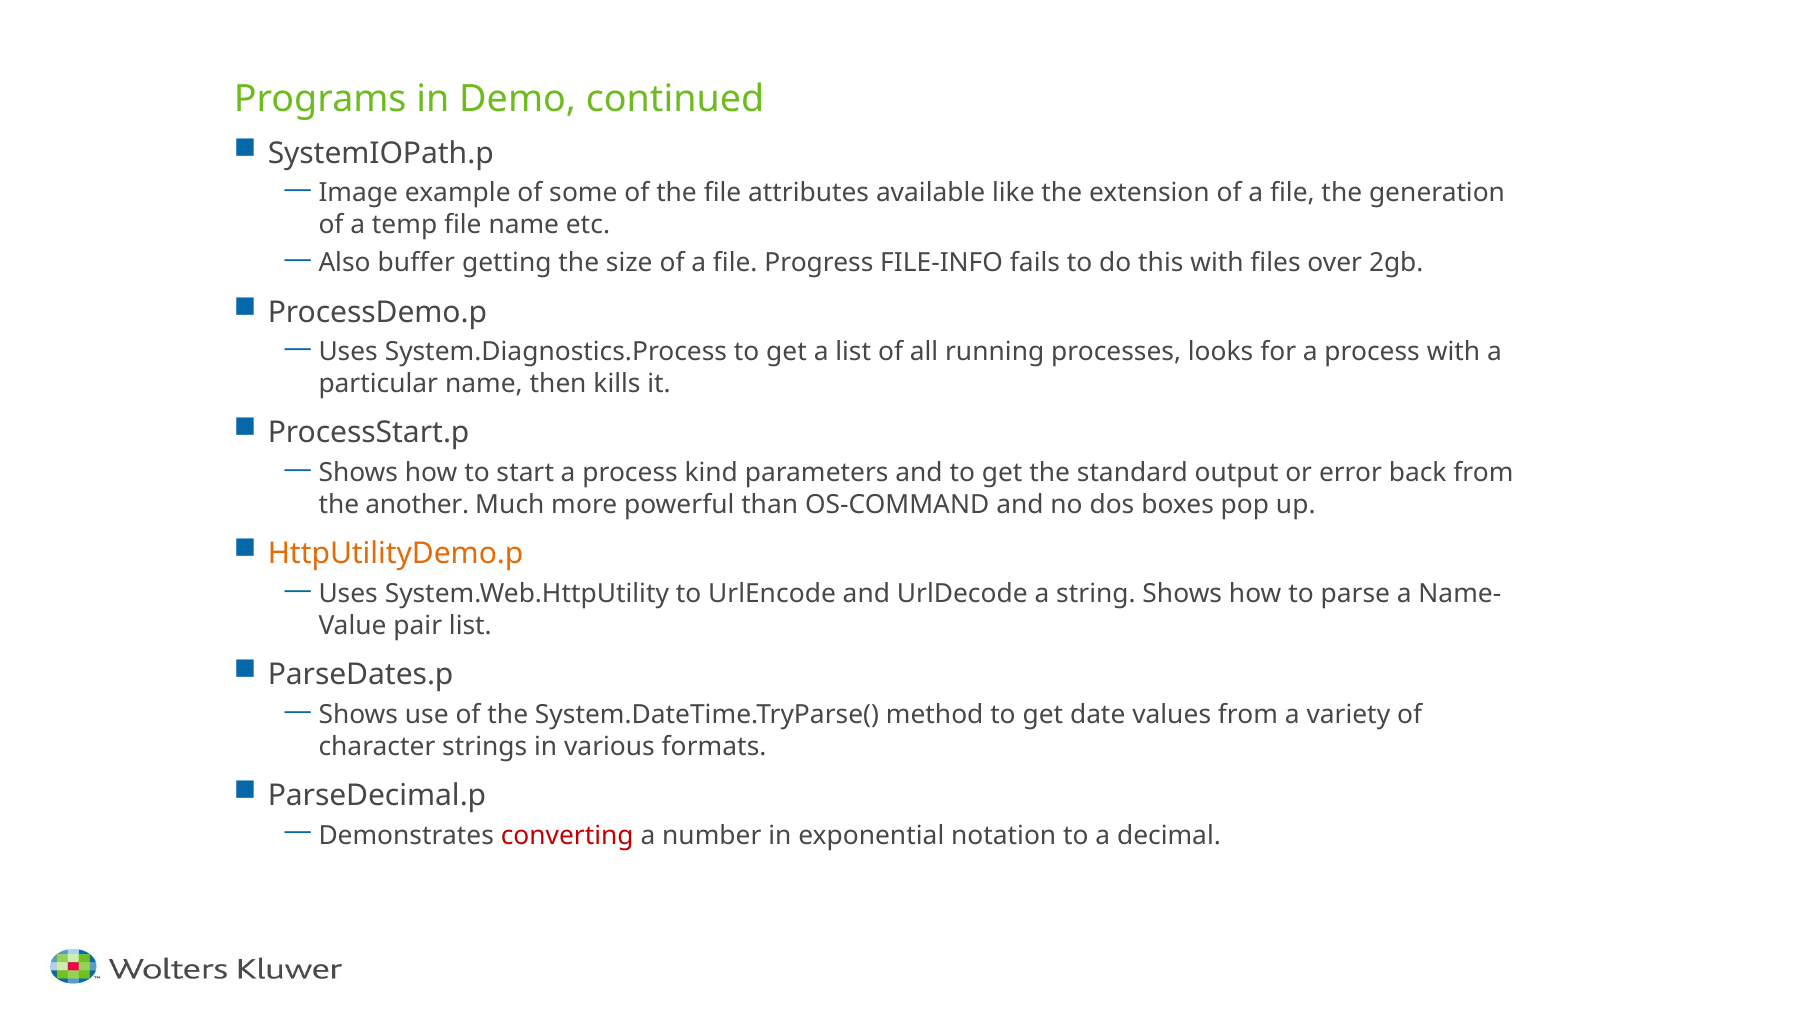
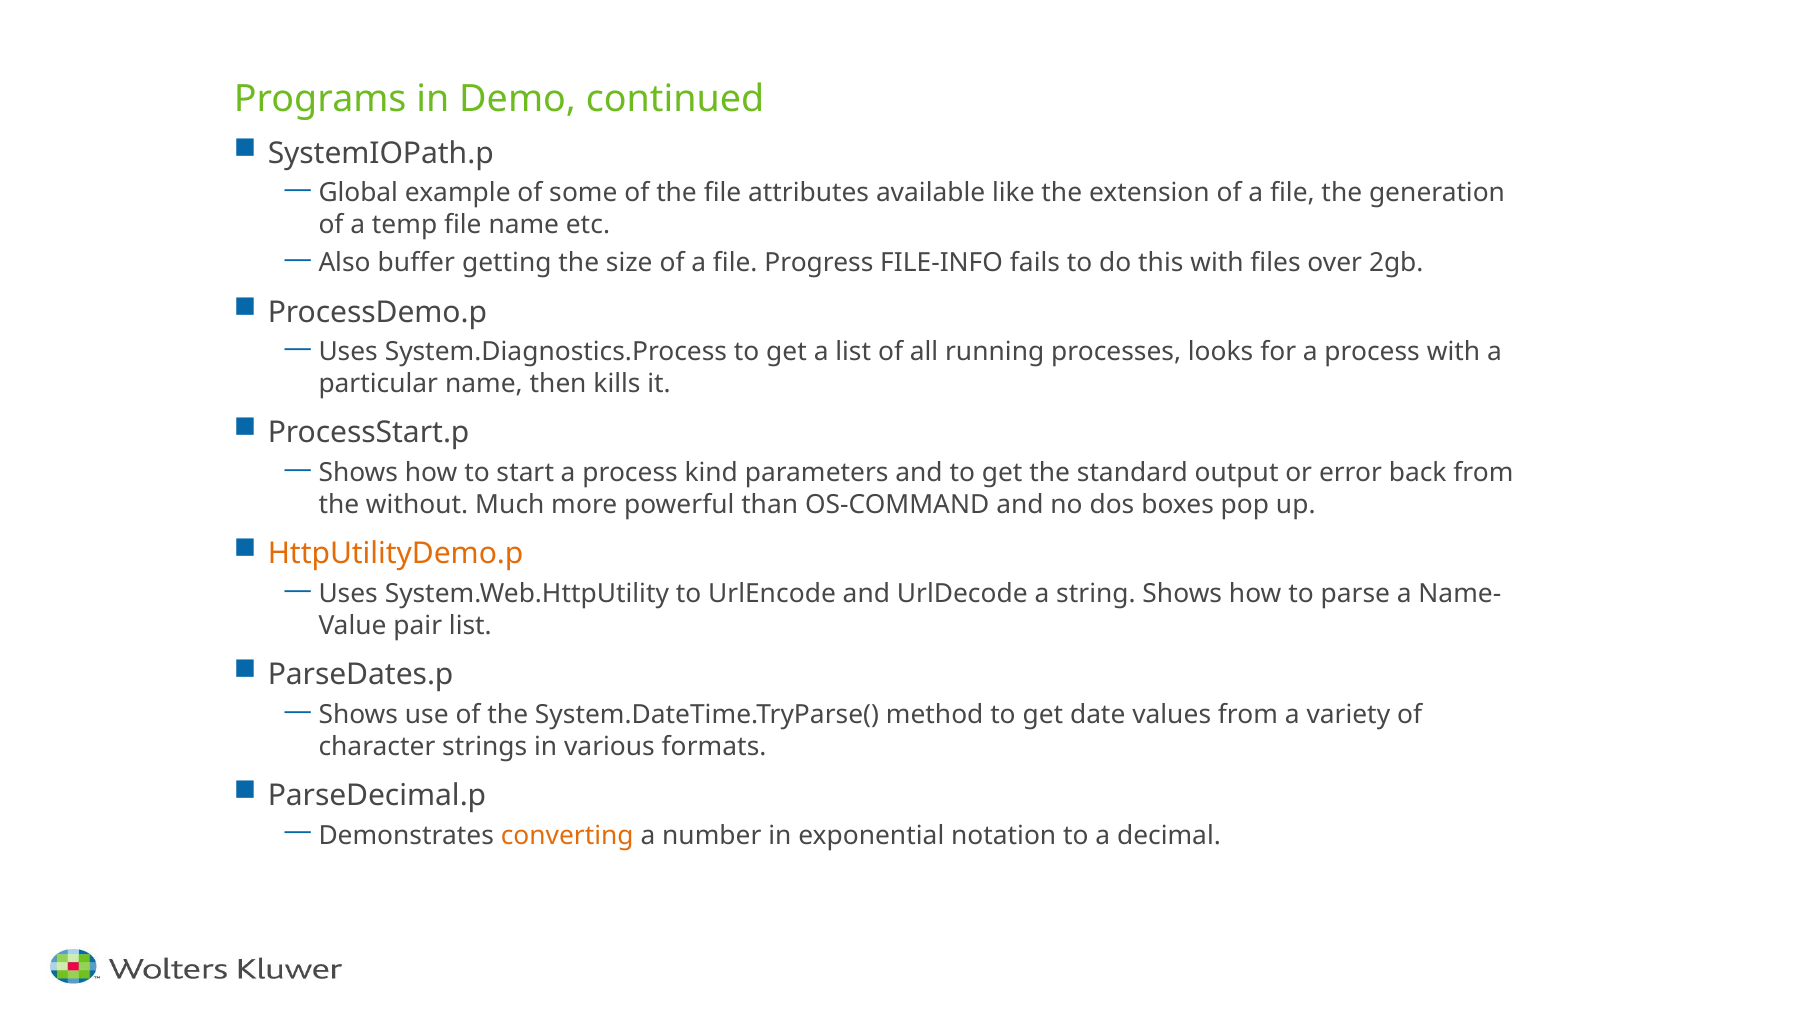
Image: Image -> Global (358, 193)
another: another -> without (417, 505)
converting colour: red -> orange (567, 836)
